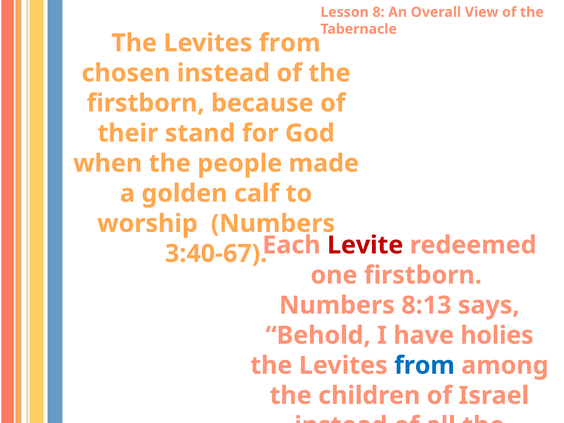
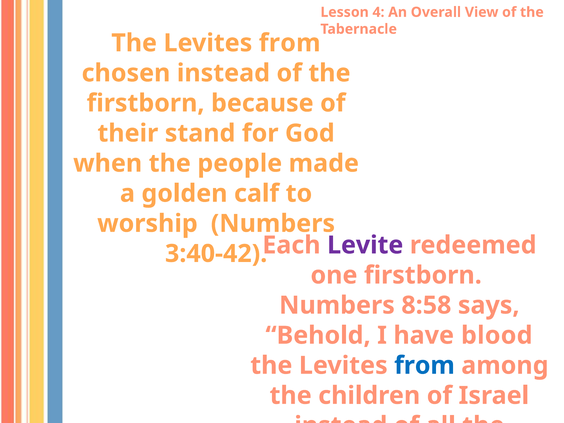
8: 8 -> 4 (378, 12)
Levite colour: red -> purple (365, 245)
3:40-67: 3:40-67 -> 3:40-42 (216, 254)
8:13: 8:13 -> 8:58 (426, 305)
holies: holies -> blood (497, 335)
